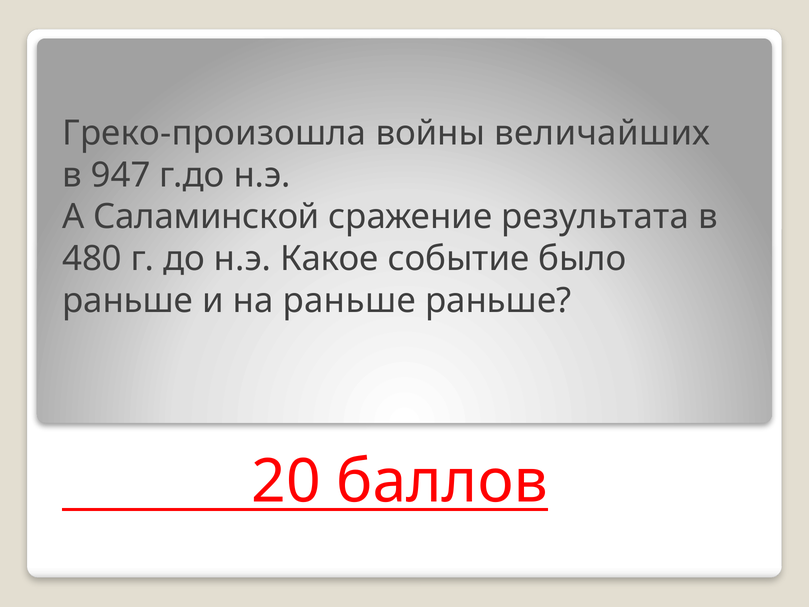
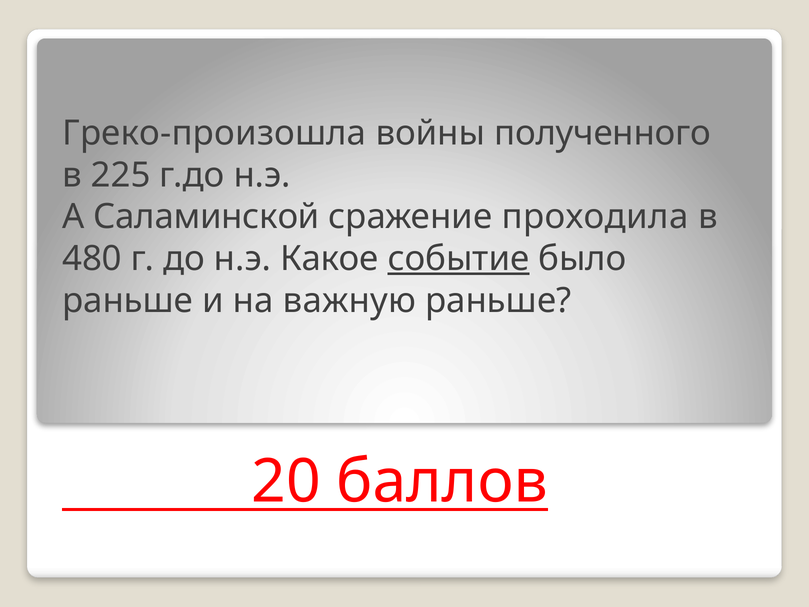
величайших: величайших -> полученного (603, 133)
947: 947 -> 225 (121, 175)
результата: результата -> проходила (595, 217)
событие underline: none -> present (458, 259)
на раньше: раньше -> важную (349, 300)
